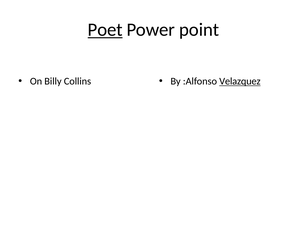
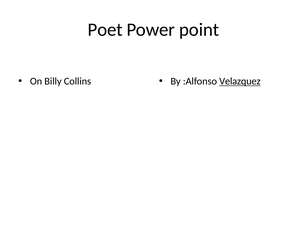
Poet underline: present -> none (105, 30)
